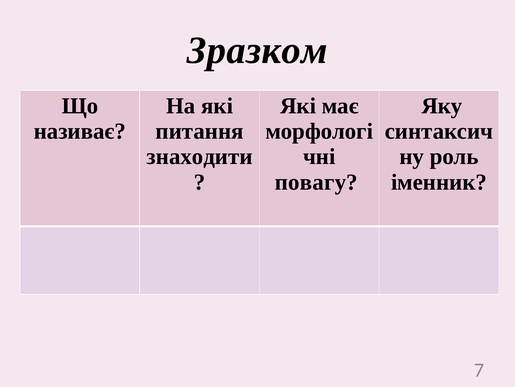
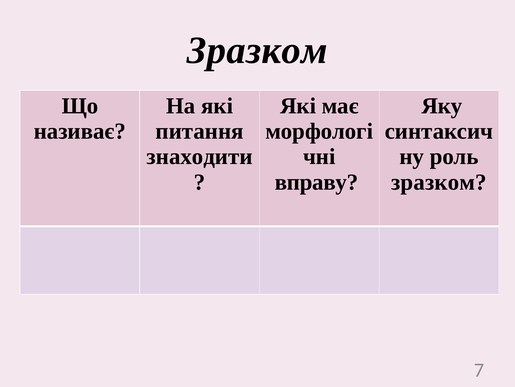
повагу: повагу -> вправу (317, 182)
іменник: іменник -> зразком (439, 182)
